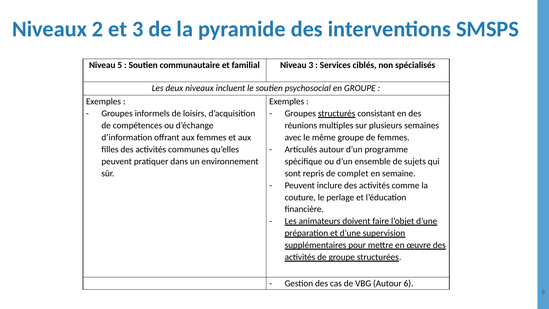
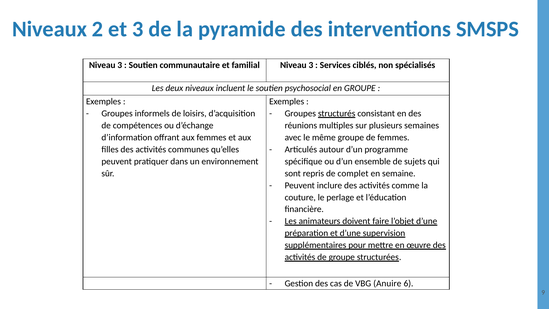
5: 5 -> 3 (120, 65)
VBG Autour: Autour -> Anuire (387, 283)
